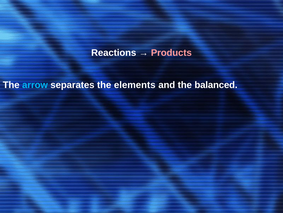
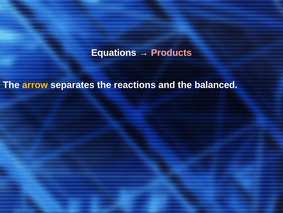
Reactions: Reactions -> Equations (114, 53)
arrow colour: light blue -> yellow (35, 85)
elements: elements -> reactions (135, 85)
